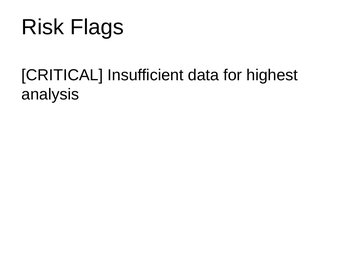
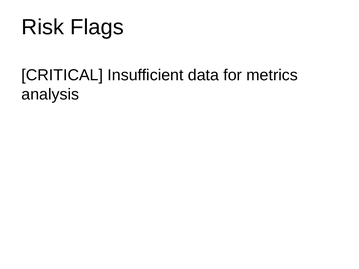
highest: highest -> metrics (272, 75)
